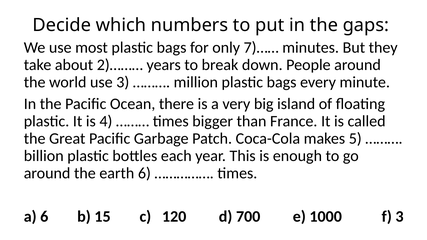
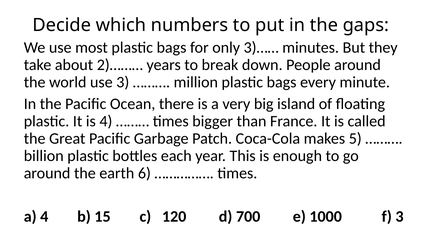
7)……: 7)…… -> 3)…… (261, 48)
a 6: 6 -> 4 (44, 217)
